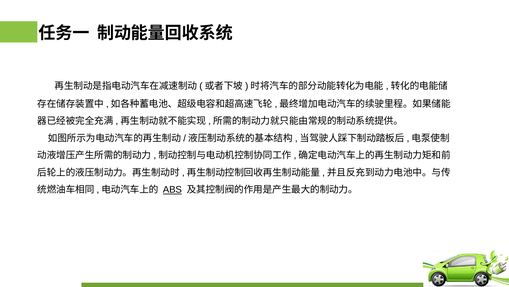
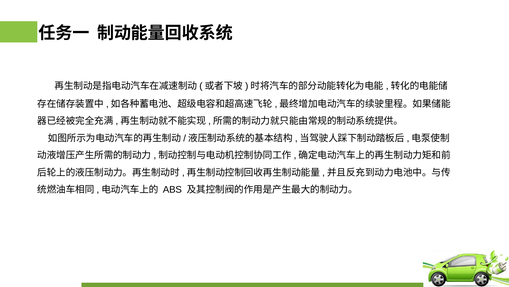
ABS underline: present -> none (172, 189)
